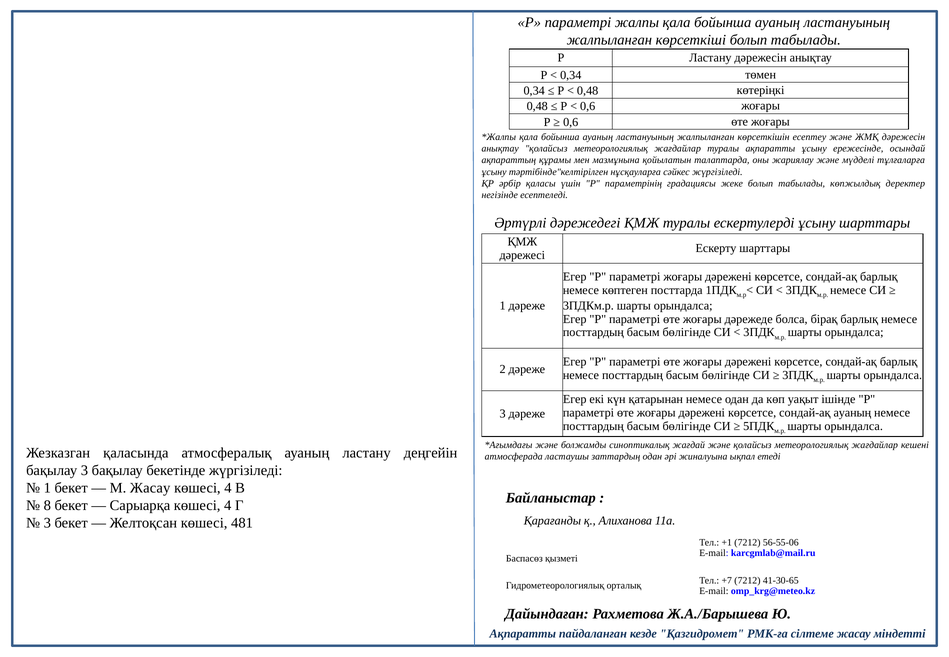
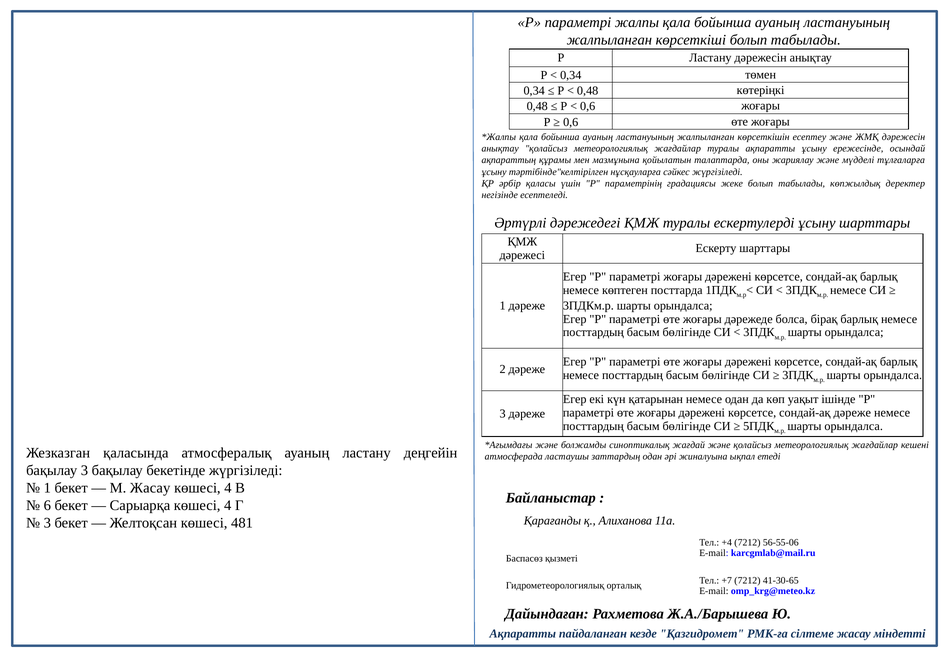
сондай-ақ ауаның: ауаның -> дәреже (852, 413)
8: 8 -> 6 (47, 505)
+1: +1 -> +4 (727, 542)
